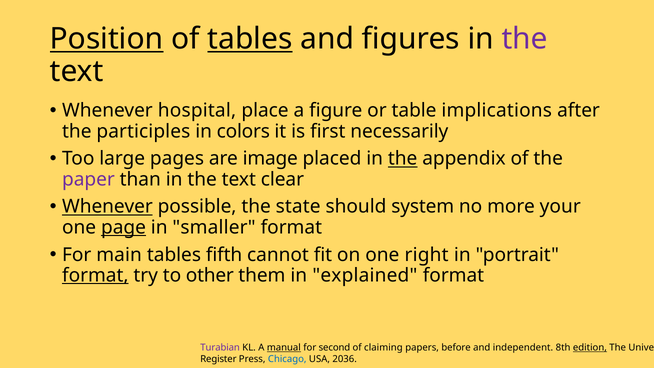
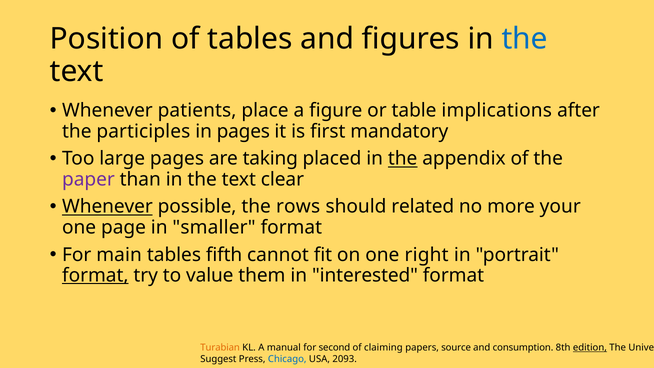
Position underline: present -> none (107, 39)
tables underline: present -> none (250, 39)
the colour: purple -> blue (525, 39)
hospital: hospital -> patients (197, 111)
in colors: colors -> pages (243, 131)
necessarily: necessarily -> mandatory (399, 131)
image: image -> taking (270, 159)
state: state -> rows (298, 207)
system: system -> related (423, 207)
page underline: present -> none (123, 227)
other: other -> value (210, 275)
explained: explained -> interested (365, 275)
Turabian colour: purple -> orange (220, 347)
manual underline: present -> none (284, 347)
before: before -> source (456, 347)
independent: independent -> consumption (523, 347)
Register: Register -> Suggest (218, 359)
2036: 2036 -> 2093 (345, 359)
